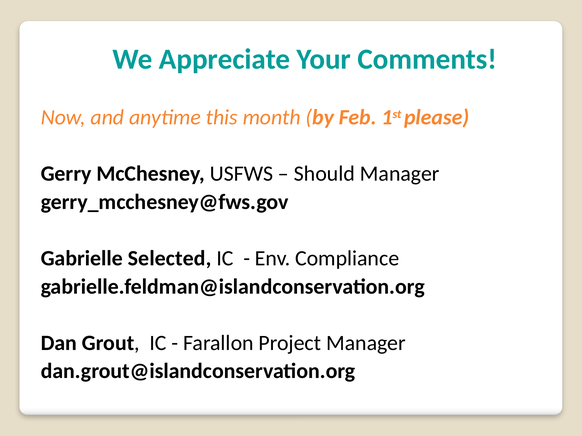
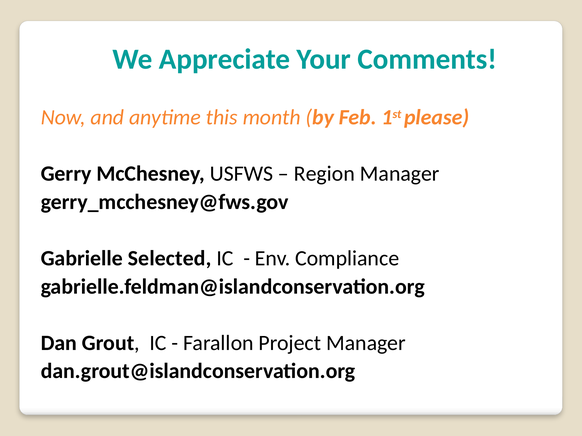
Should: Should -> Region (324, 174)
